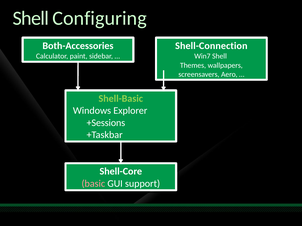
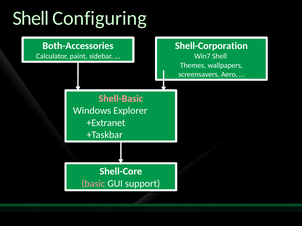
Shell-Connection: Shell-Connection -> Shell-Corporation (211, 46)
Shell-Basic colour: light green -> pink (121, 99)
+Sessions: +Sessions -> +Extranet (106, 123)
